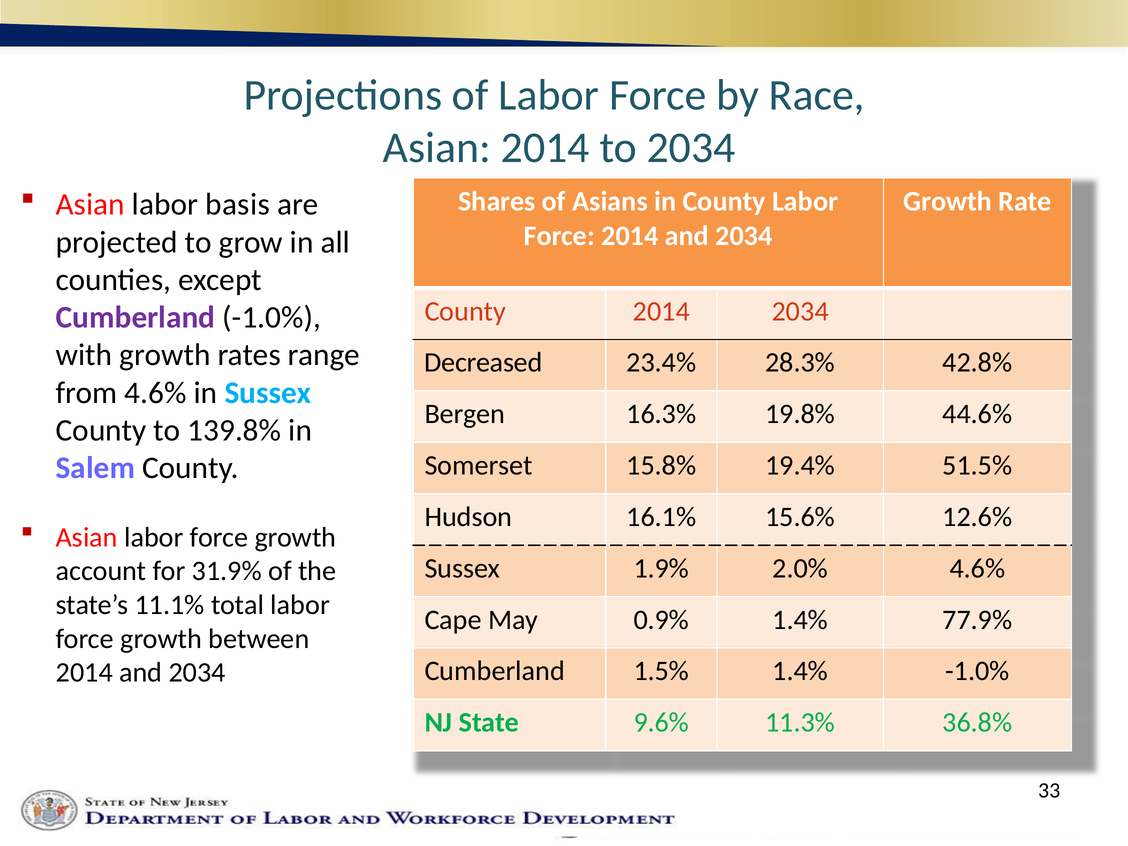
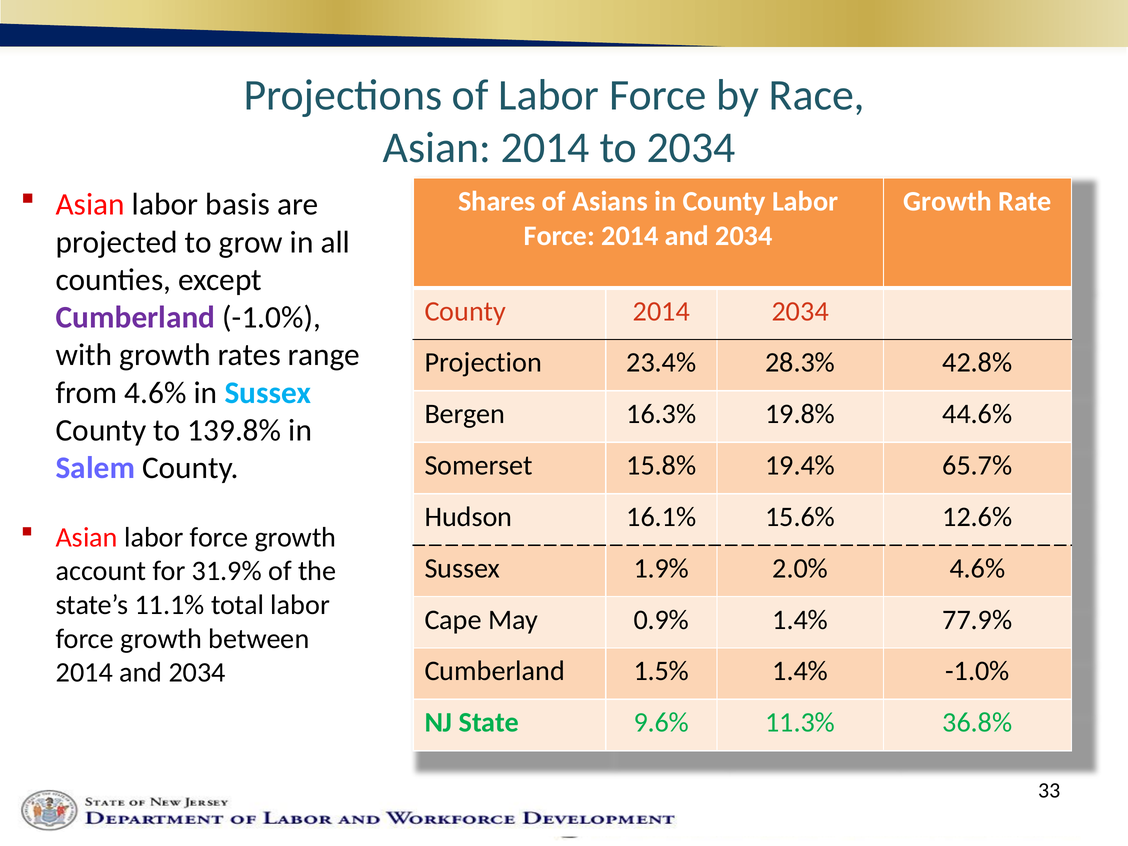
Decreased: Decreased -> Projection (483, 363)
51.5%: 51.5% -> 65.7% (977, 465)
